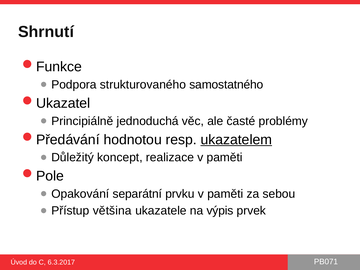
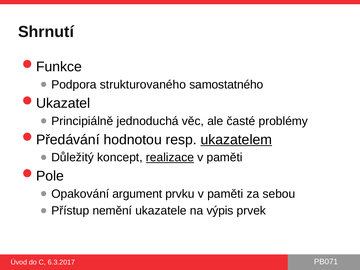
realizace underline: none -> present (170, 158)
separátní: separátní -> argument (137, 194)
většina: většina -> nemění (112, 211)
